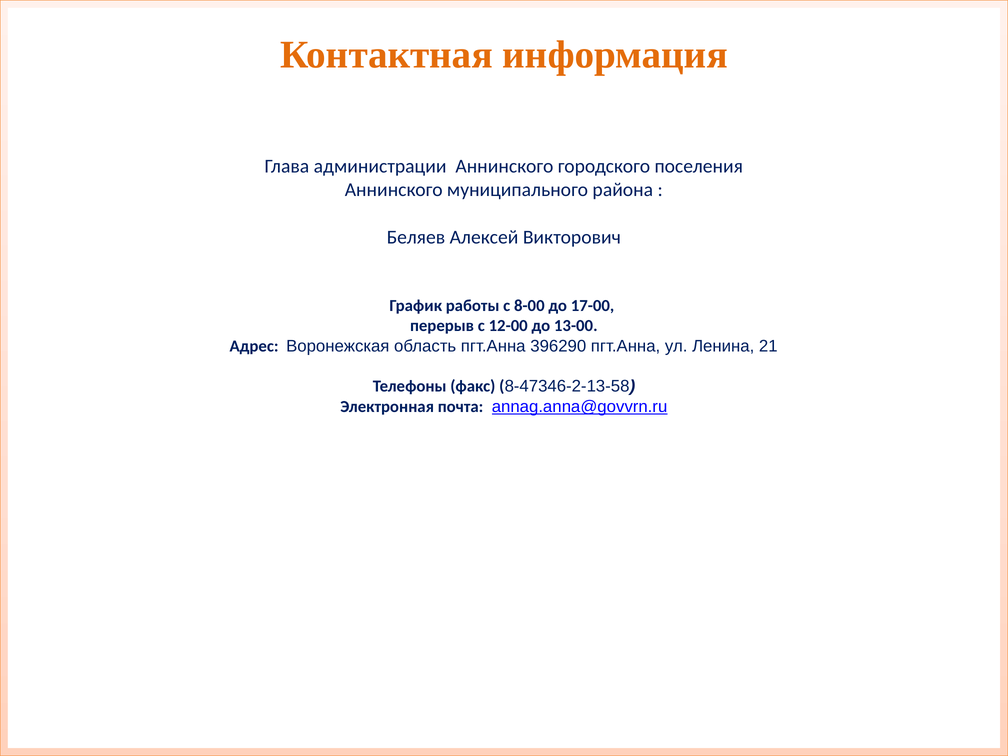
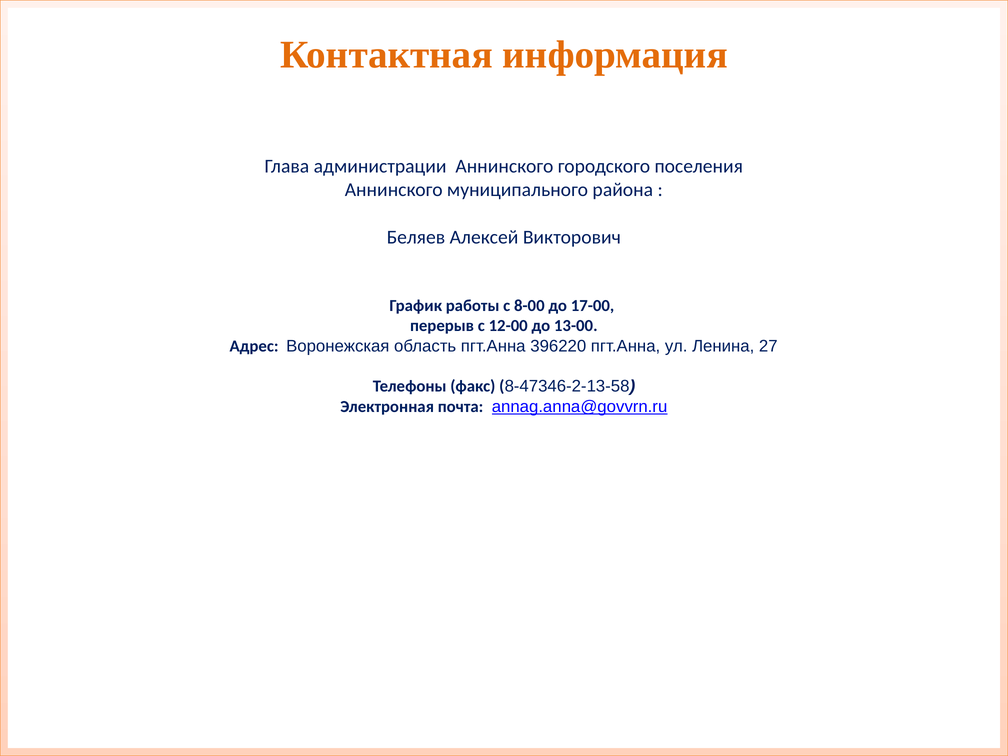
396290: 396290 -> 396220 (558, 346)
21: 21 -> 27 (768, 346)
